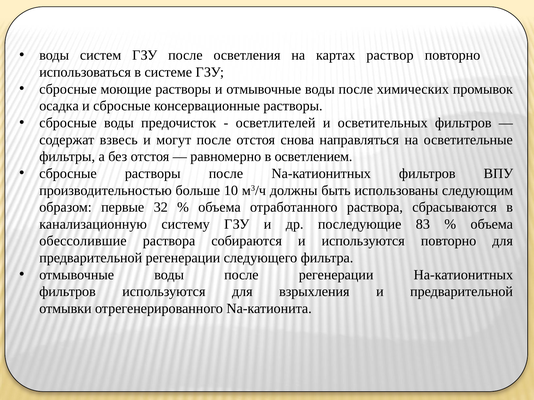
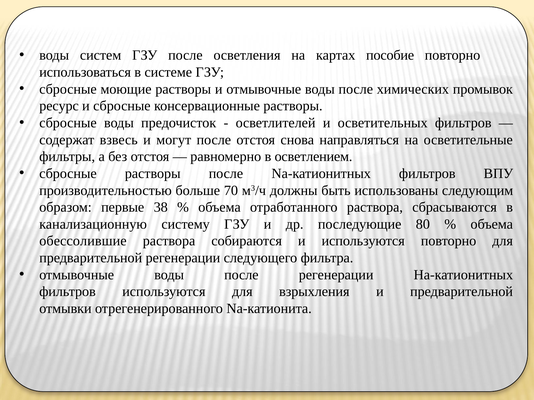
раствор: раствор -> пособие (390, 55)
осадка: осадка -> ресурс (59, 106)
10: 10 -> 70 (231, 191)
32: 32 -> 38 (161, 208)
83: 83 -> 80 (423, 224)
